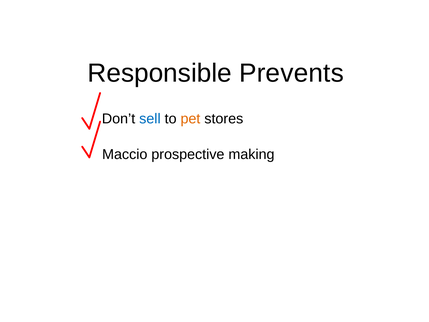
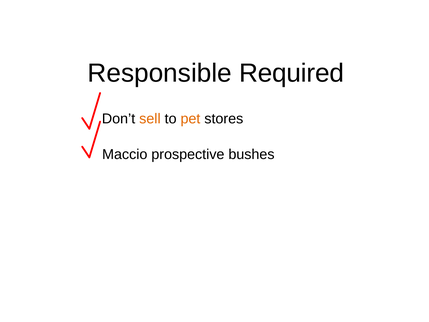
Prevents: Prevents -> Required (292, 73)
sell colour: blue -> orange (150, 119)
making: making -> bushes (251, 154)
